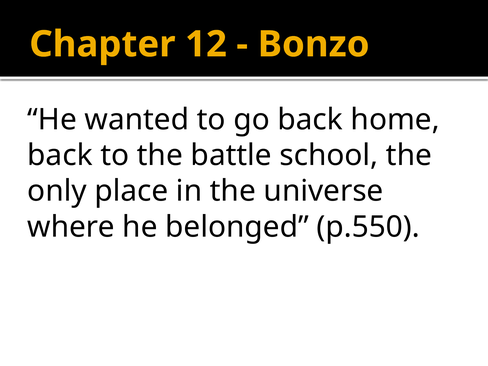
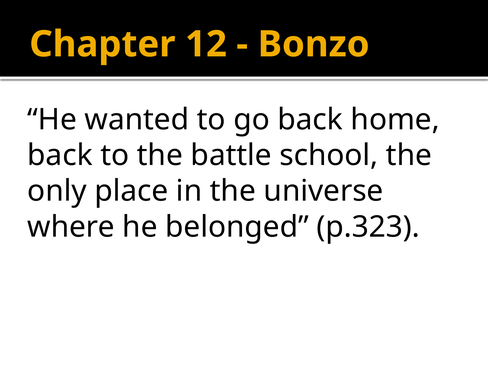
p.550: p.550 -> p.323 (368, 227)
